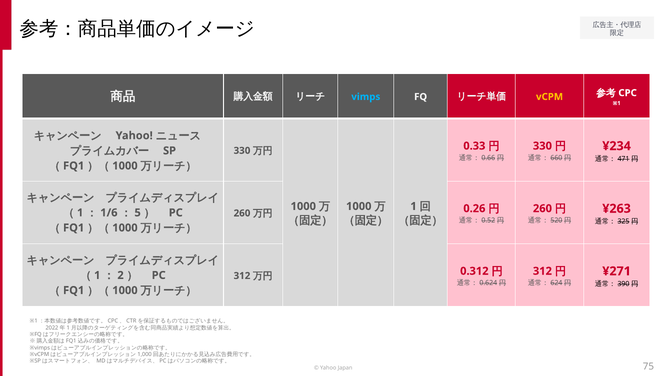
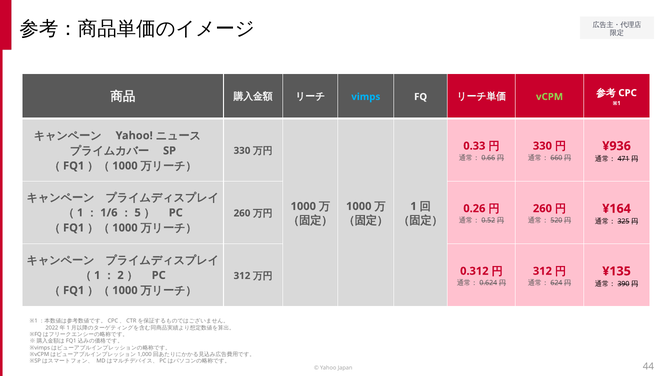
vCPM colour: yellow -> light green (550, 97)
¥234: ¥234 -> ¥936 (617, 146)
¥263: ¥263 -> ¥164 (617, 208)
¥271: ¥271 -> ¥135 (617, 271)
75: 75 -> 44 (648, 367)
